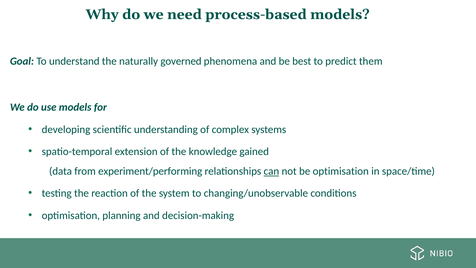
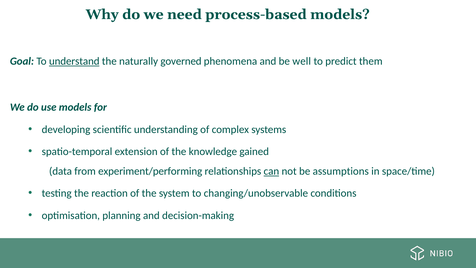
understand underline: none -> present (74, 61)
best: best -> well (302, 61)
be optimisation: optimisation -> assumptions (341, 171)
